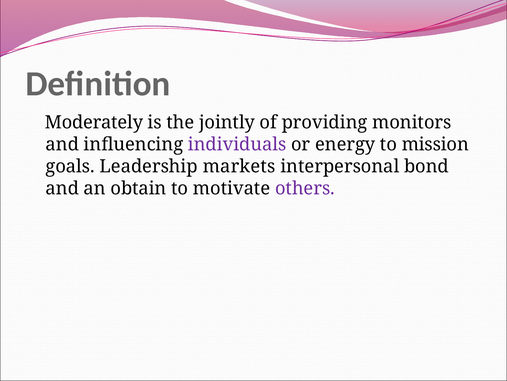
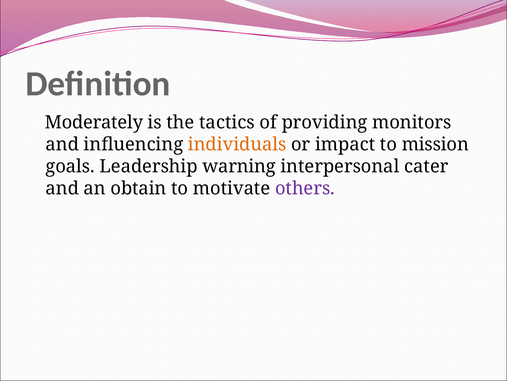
jointly: jointly -> tactics (227, 122)
individuals colour: purple -> orange (237, 144)
energy: energy -> impact (345, 144)
markets: markets -> warning (239, 166)
bond: bond -> cater (426, 166)
